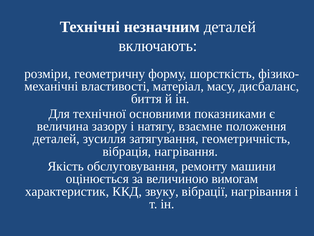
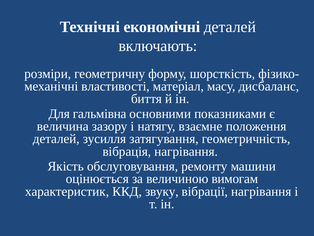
незначним: незначним -> економічні (162, 27)
технічної: технічної -> гальмівна (100, 113)
